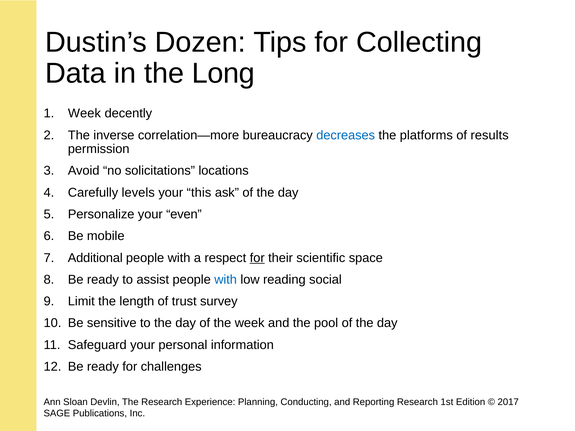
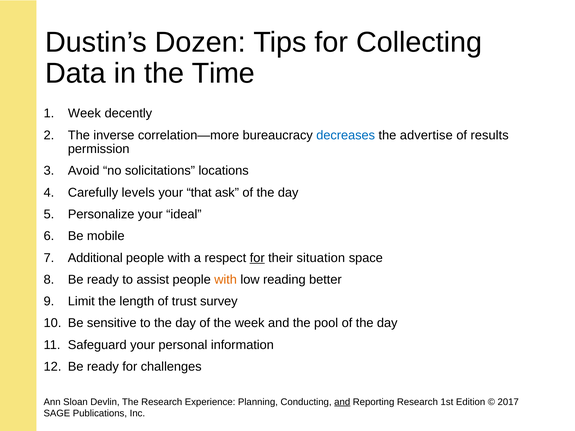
Long: Long -> Time (223, 73)
platforms: platforms -> advertise (426, 135)
this: this -> that (199, 193)
even: even -> ideal (184, 214)
scientific: scientific -> situation (321, 258)
with colour: blue -> orange (226, 280)
social: social -> better (325, 280)
and underline: none -> present (342, 402)
